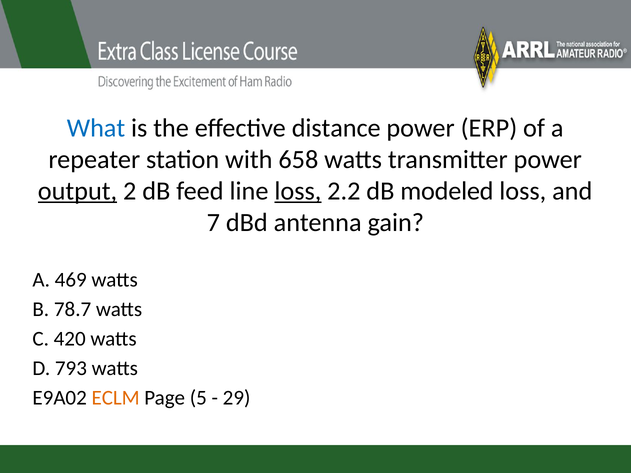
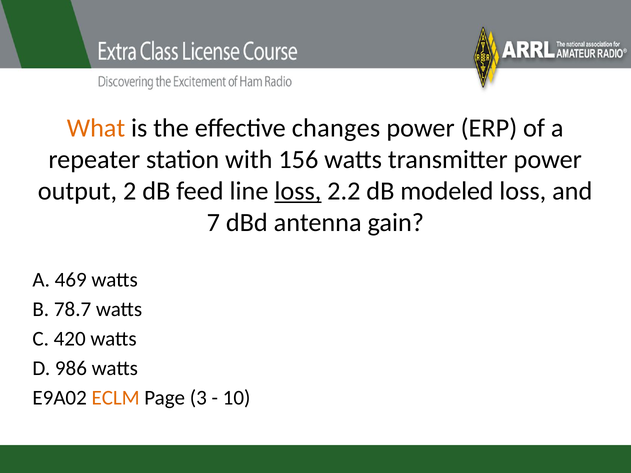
What colour: blue -> orange (96, 128)
distance: distance -> changes (336, 128)
658: 658 -> 156 (298, 160)
output underline: present -> none (77, 191)
793: 793 -> 986 (71, 368)
5: 5 -> 3 (198, 398)
29: 29 -> 10 (237, 398)
